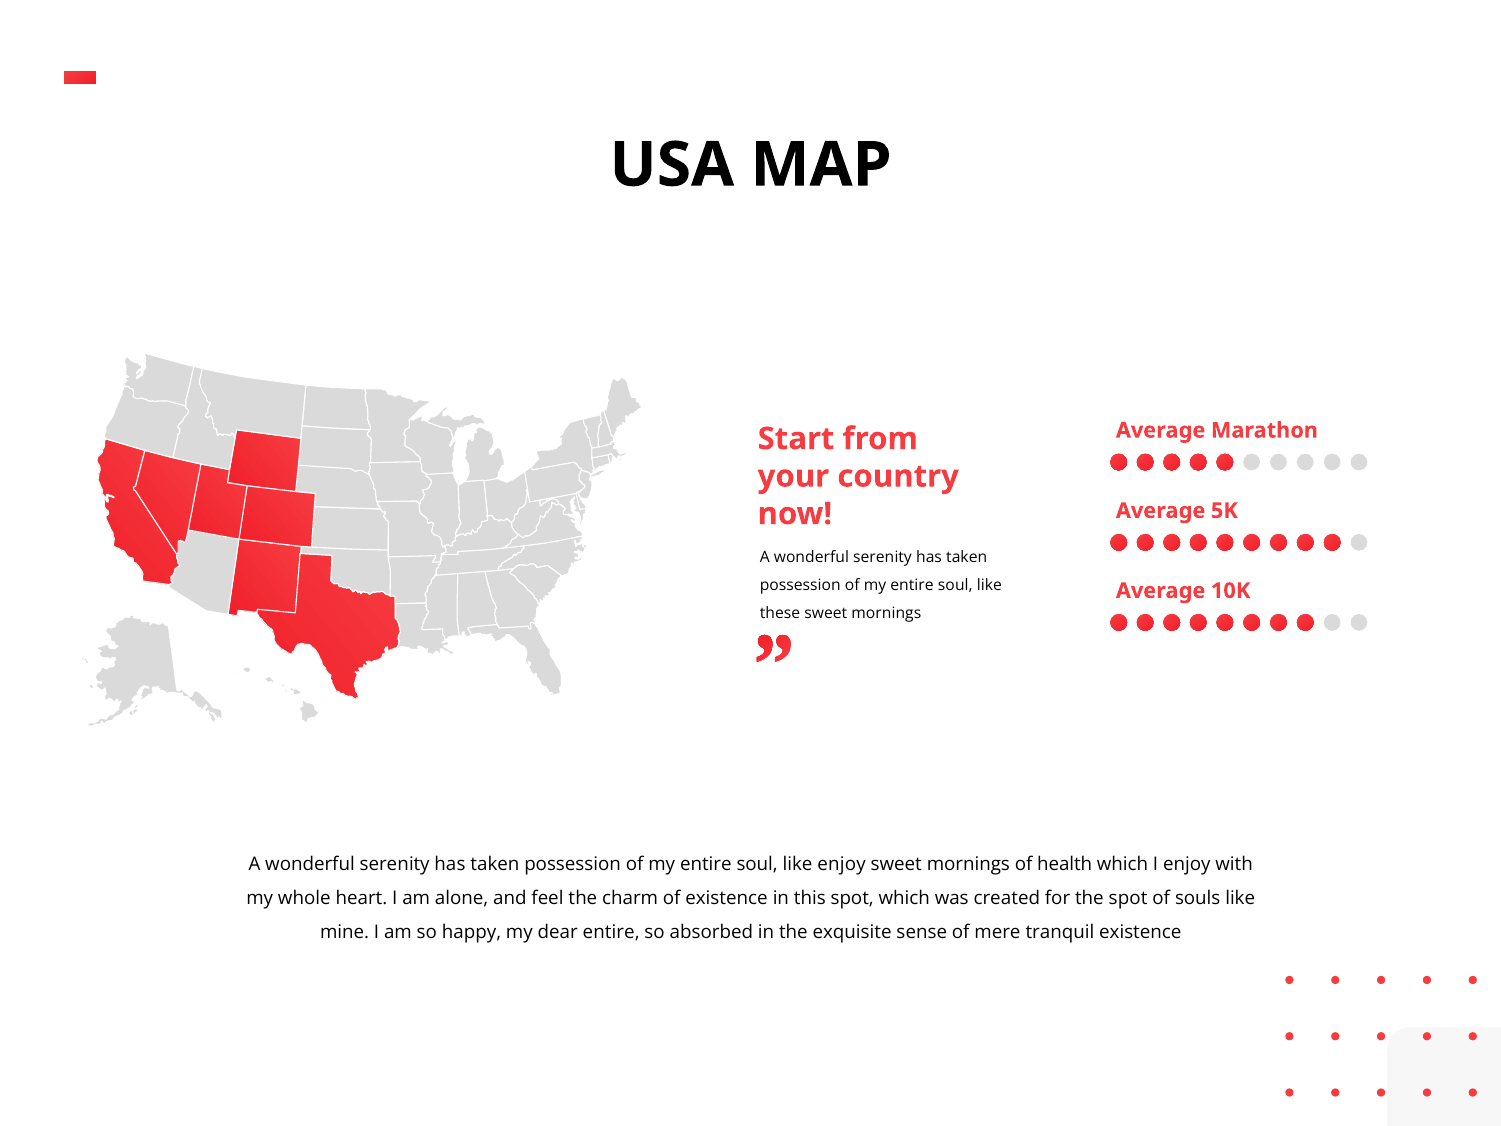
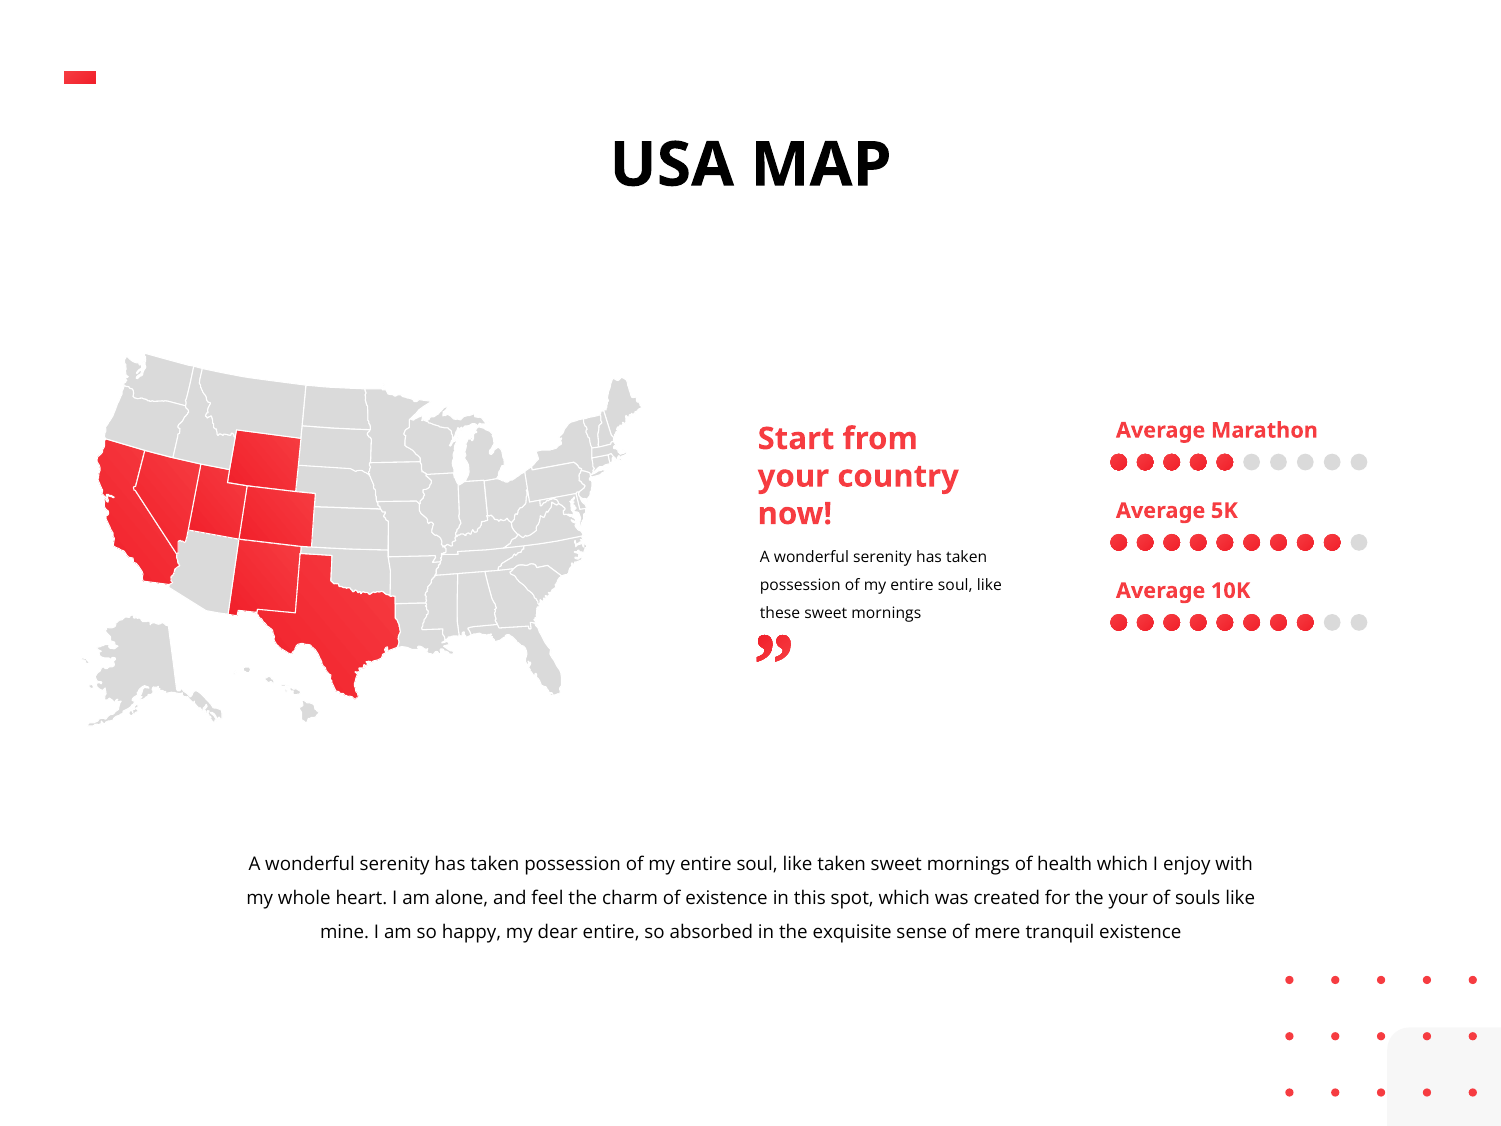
like enjoy: enjoy -> taken (842, 864)
the spot: spot -> your (1128, 898)
